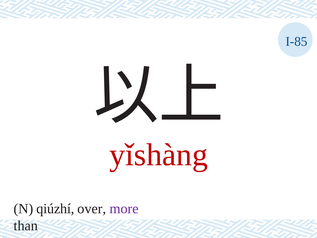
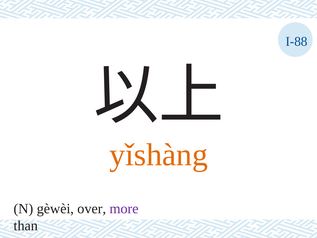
I-85: I-85 -> I-88 (297, 42)
yǐshàng colour: red -> orange (159, 155)
qiúzhí: qiúzhí -> gèwèi (55, 209)
